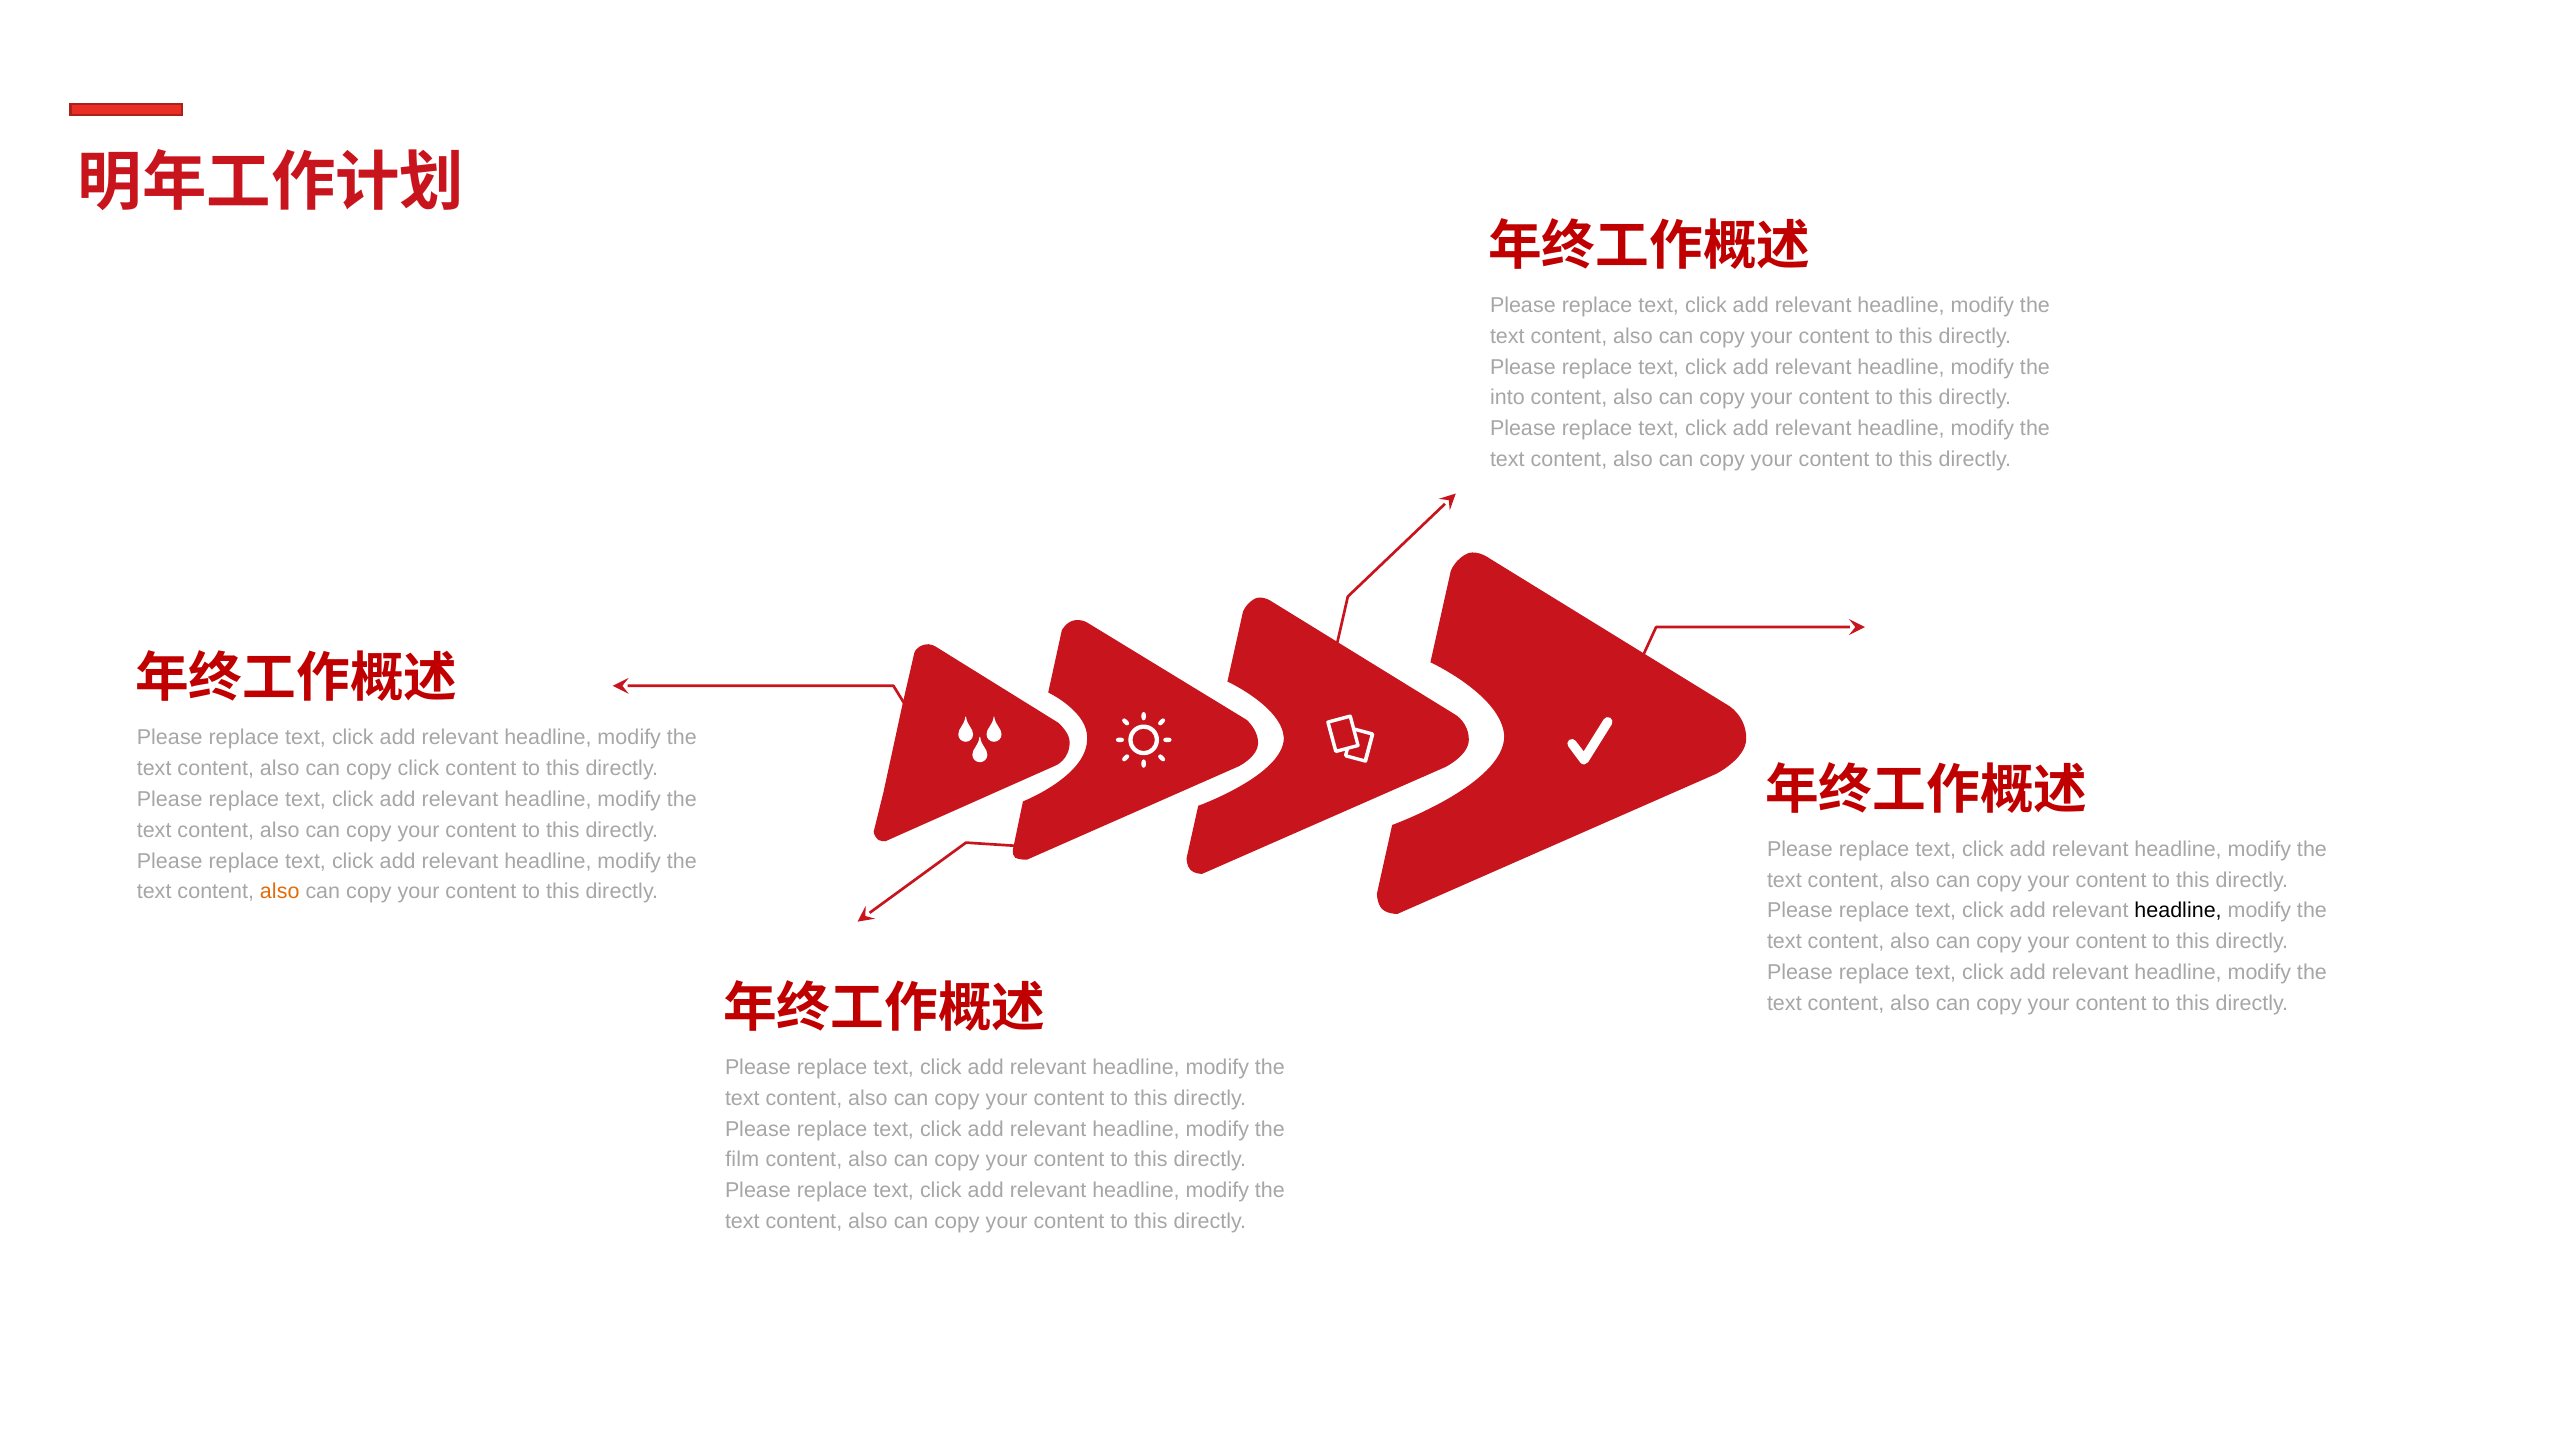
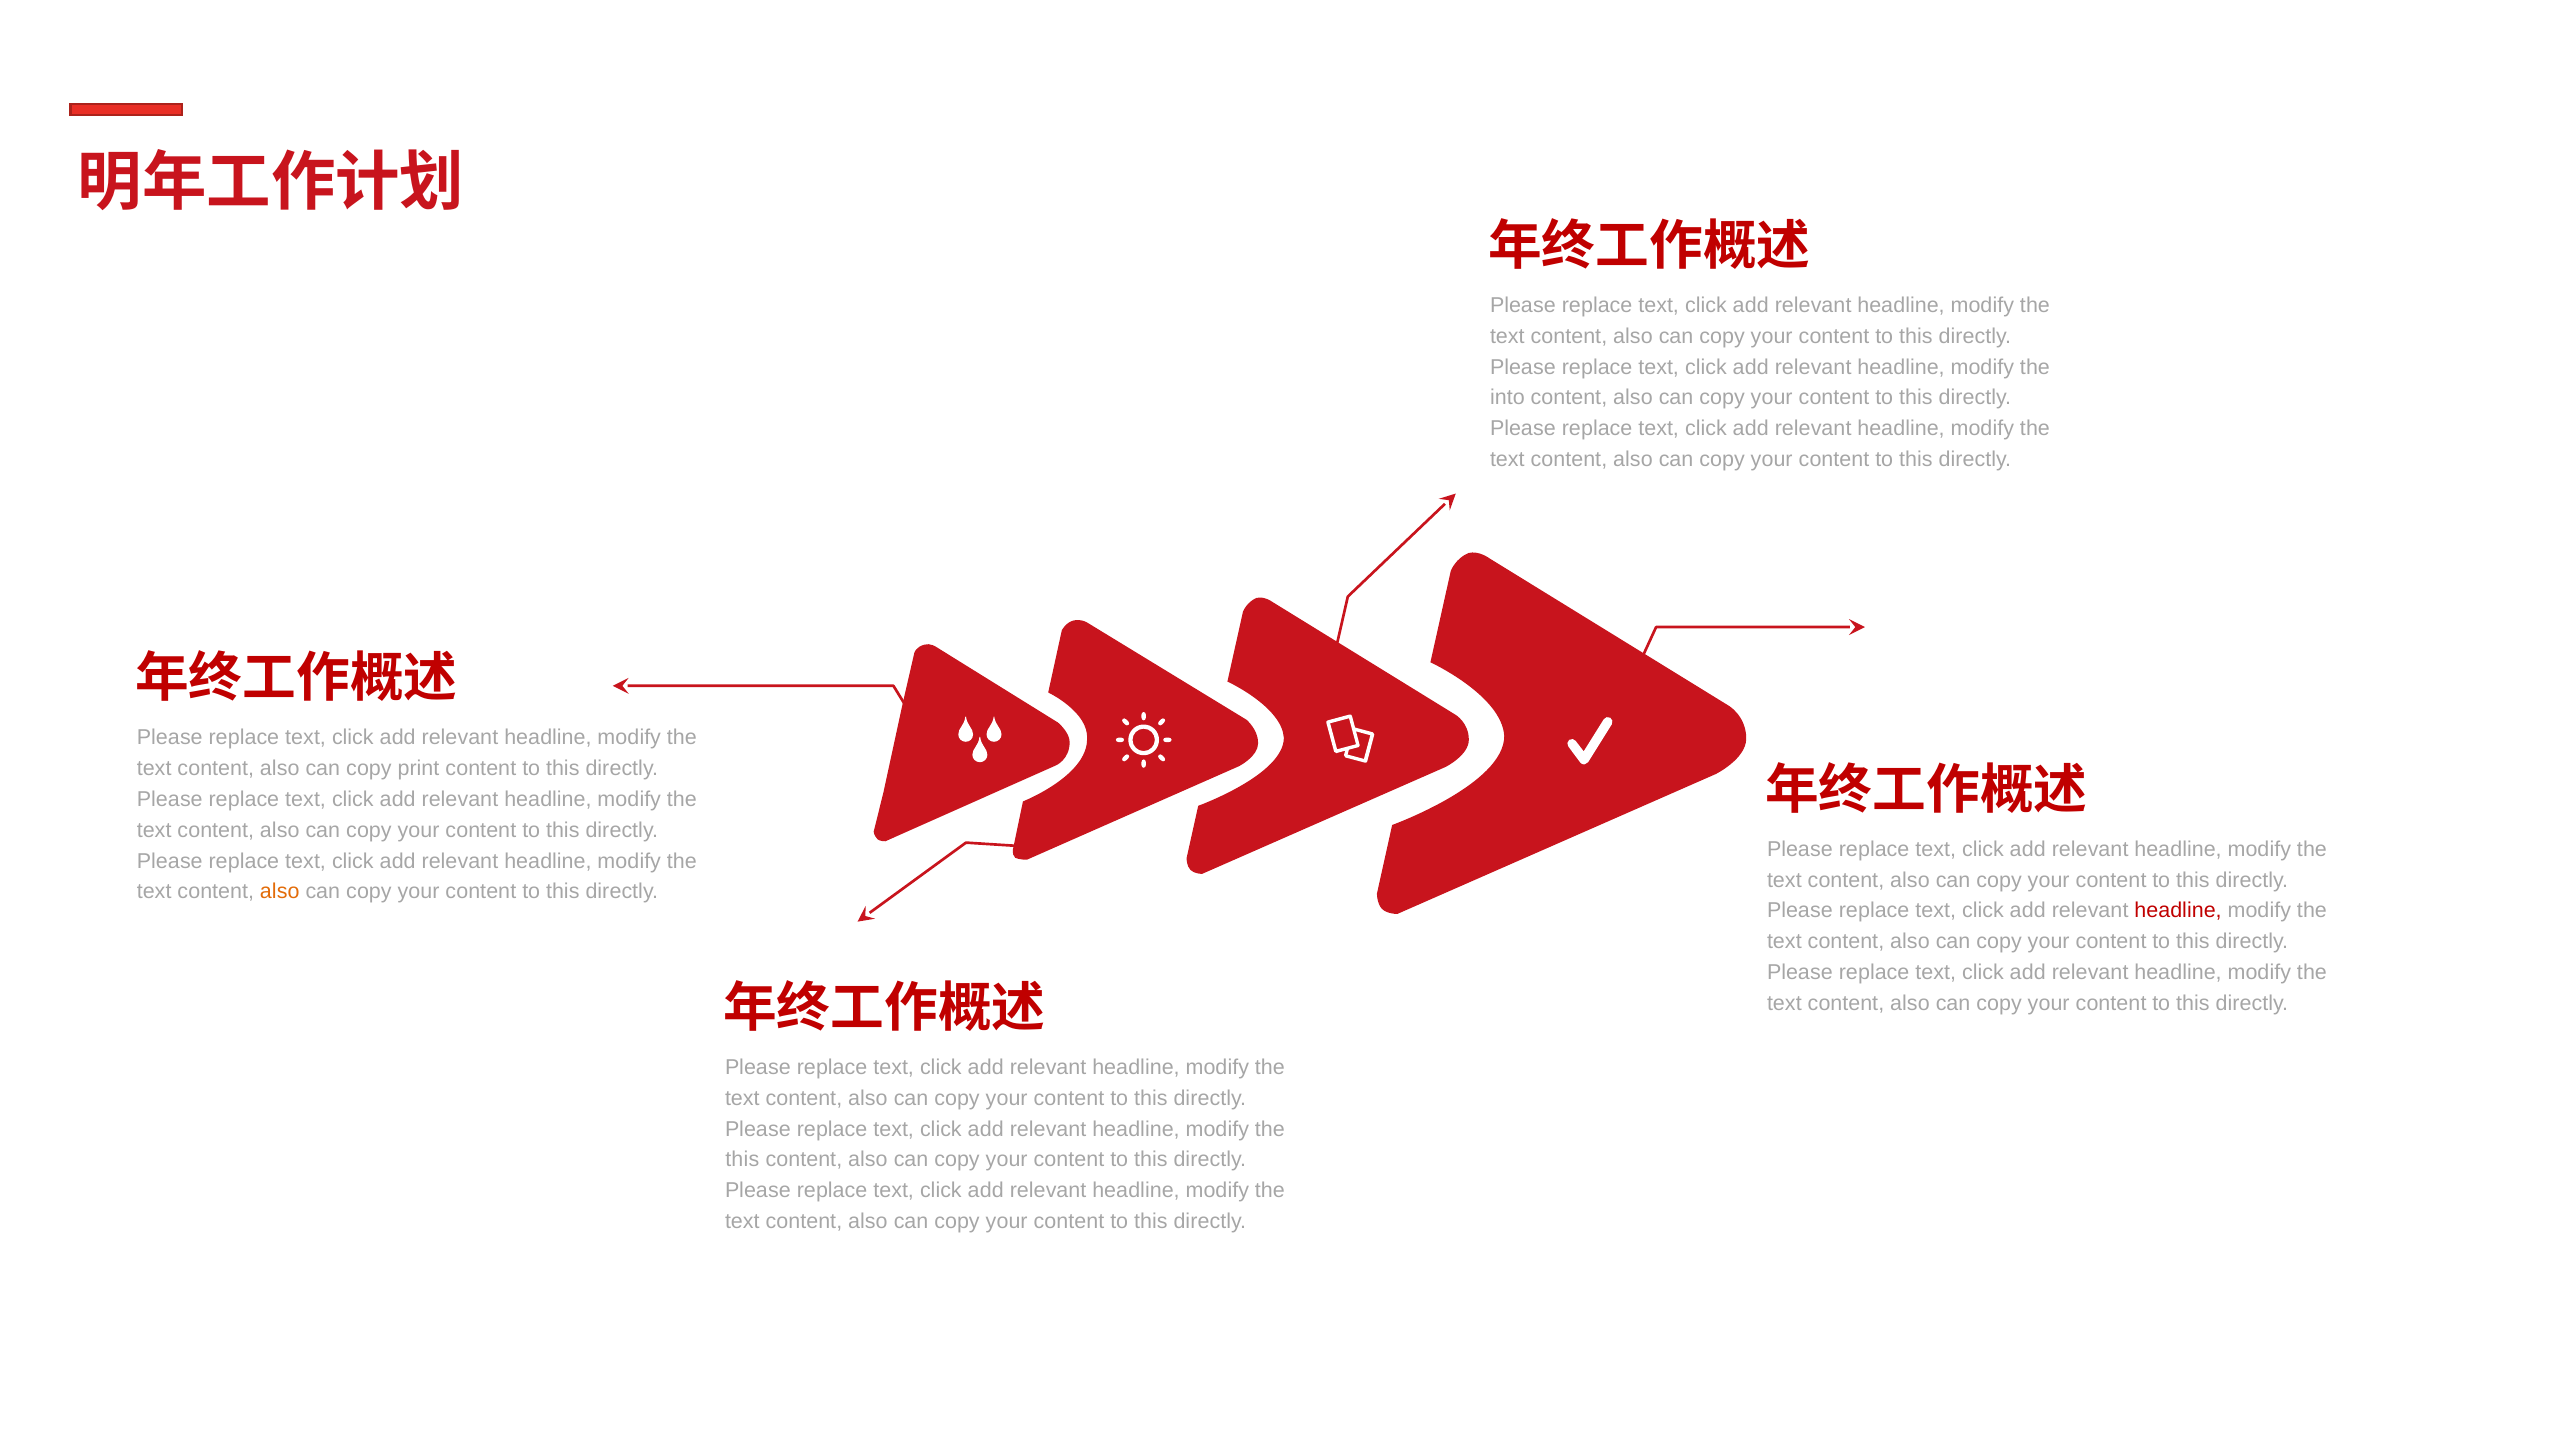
copy click: click -> print (418, 769)
headline colour: black -> red (2178, 911)
film: film -> this (742, 1160)
